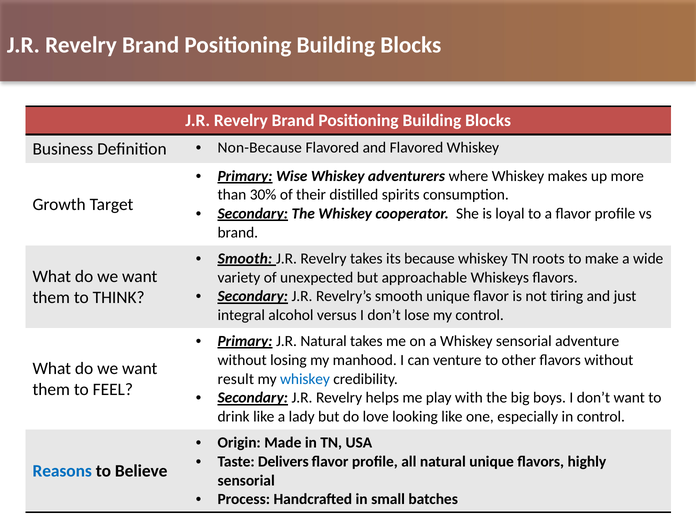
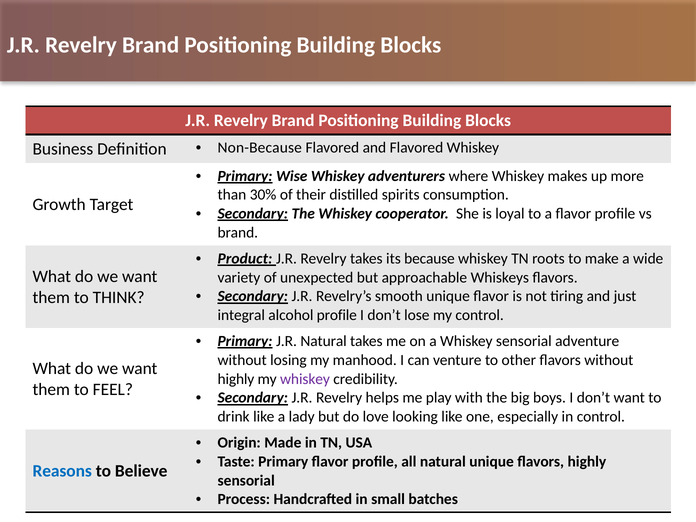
Smooth: Smooth -> Product (245, 259)
alcohol versus: versus -> profile (337, 315)
result: result -> highly (236, 379)
whiskey colour: blue -> purple (305, 379)
Taste Delivers: Delivers -> Primary (283, 462)
